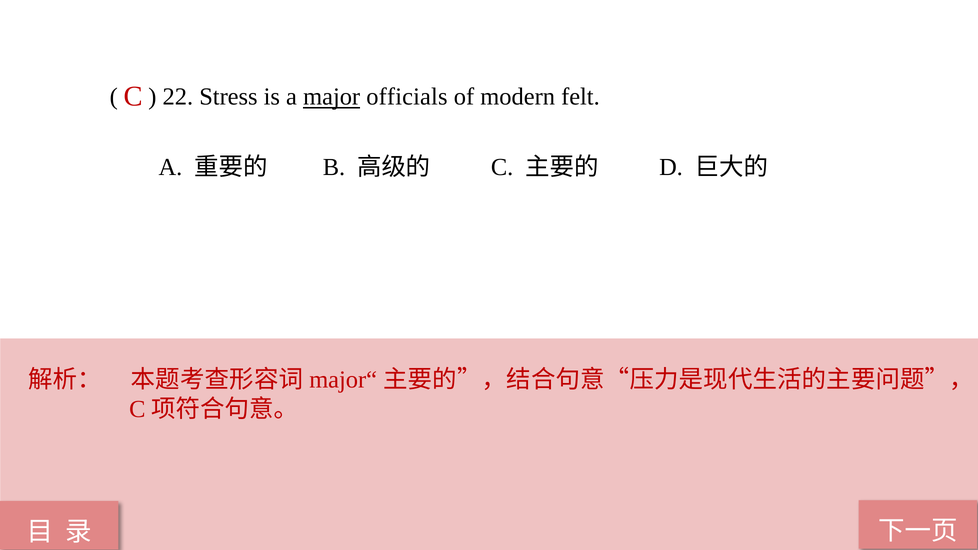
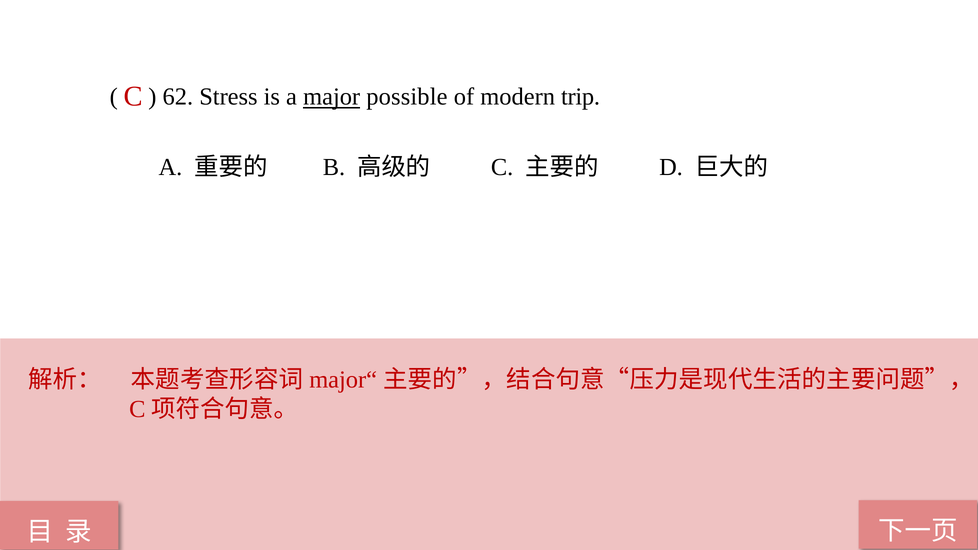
22: 22 -> 62 (178, 97)
officials: officials -> possible (407, 97)
felt: felt -> trip (581, 97)
